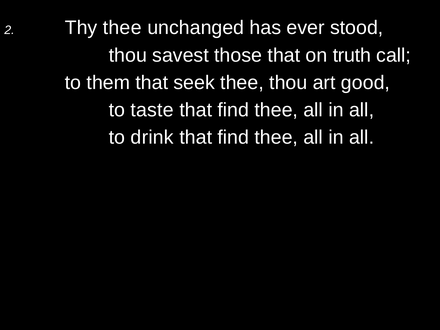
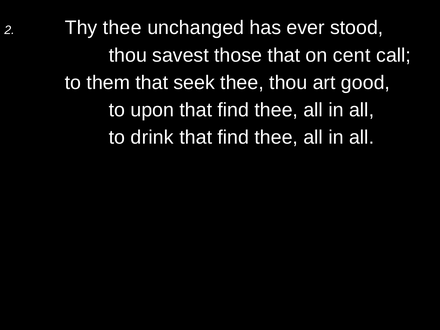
truth: truth -> cent (352, 55)
taste: taste -> upon (152, 110)
